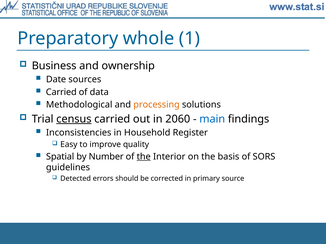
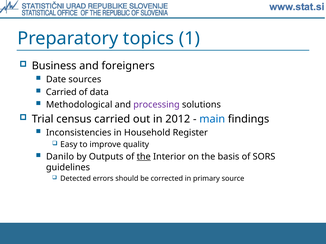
whole: whole -> topics (149, 39)
ownership: ownership -> foreigners (128, 66)
processing colour: orange -> purple (157, 105)
census underline: present -> none (74, 119)
2060: 2060 -> 2012 (178, 119)
Spatial: Spatial -> Danilo (60, 157)
Number: Number -> Outputs (106, 157)
